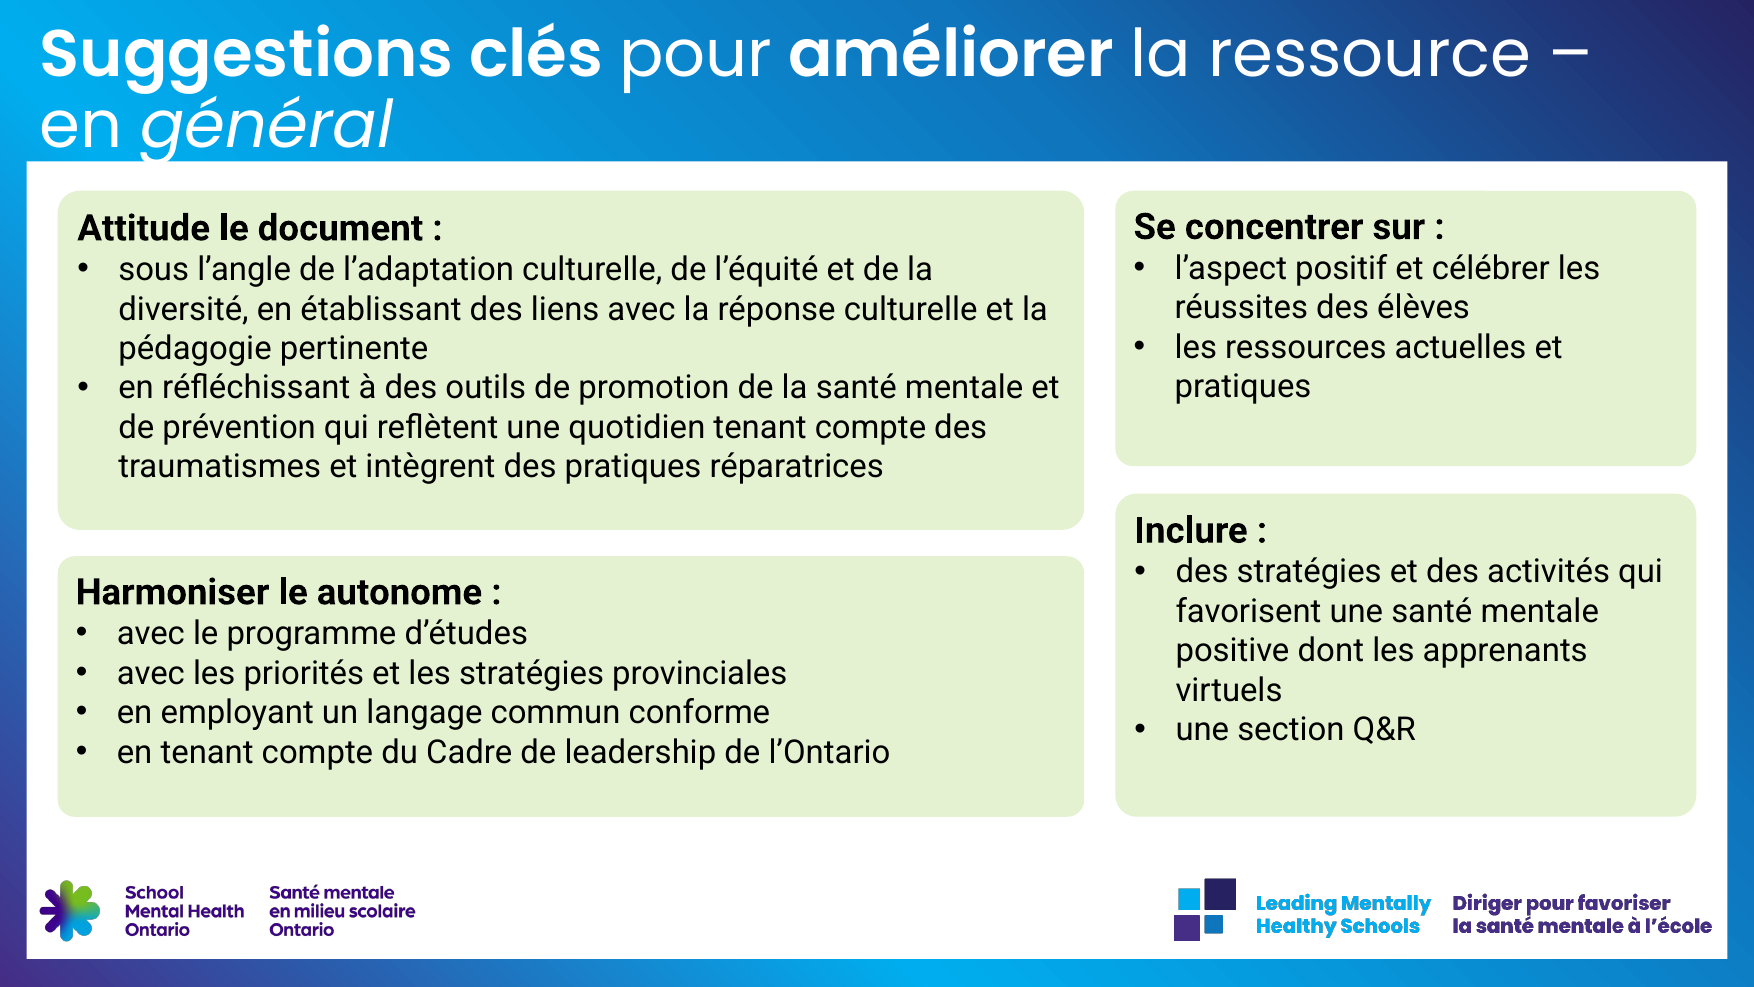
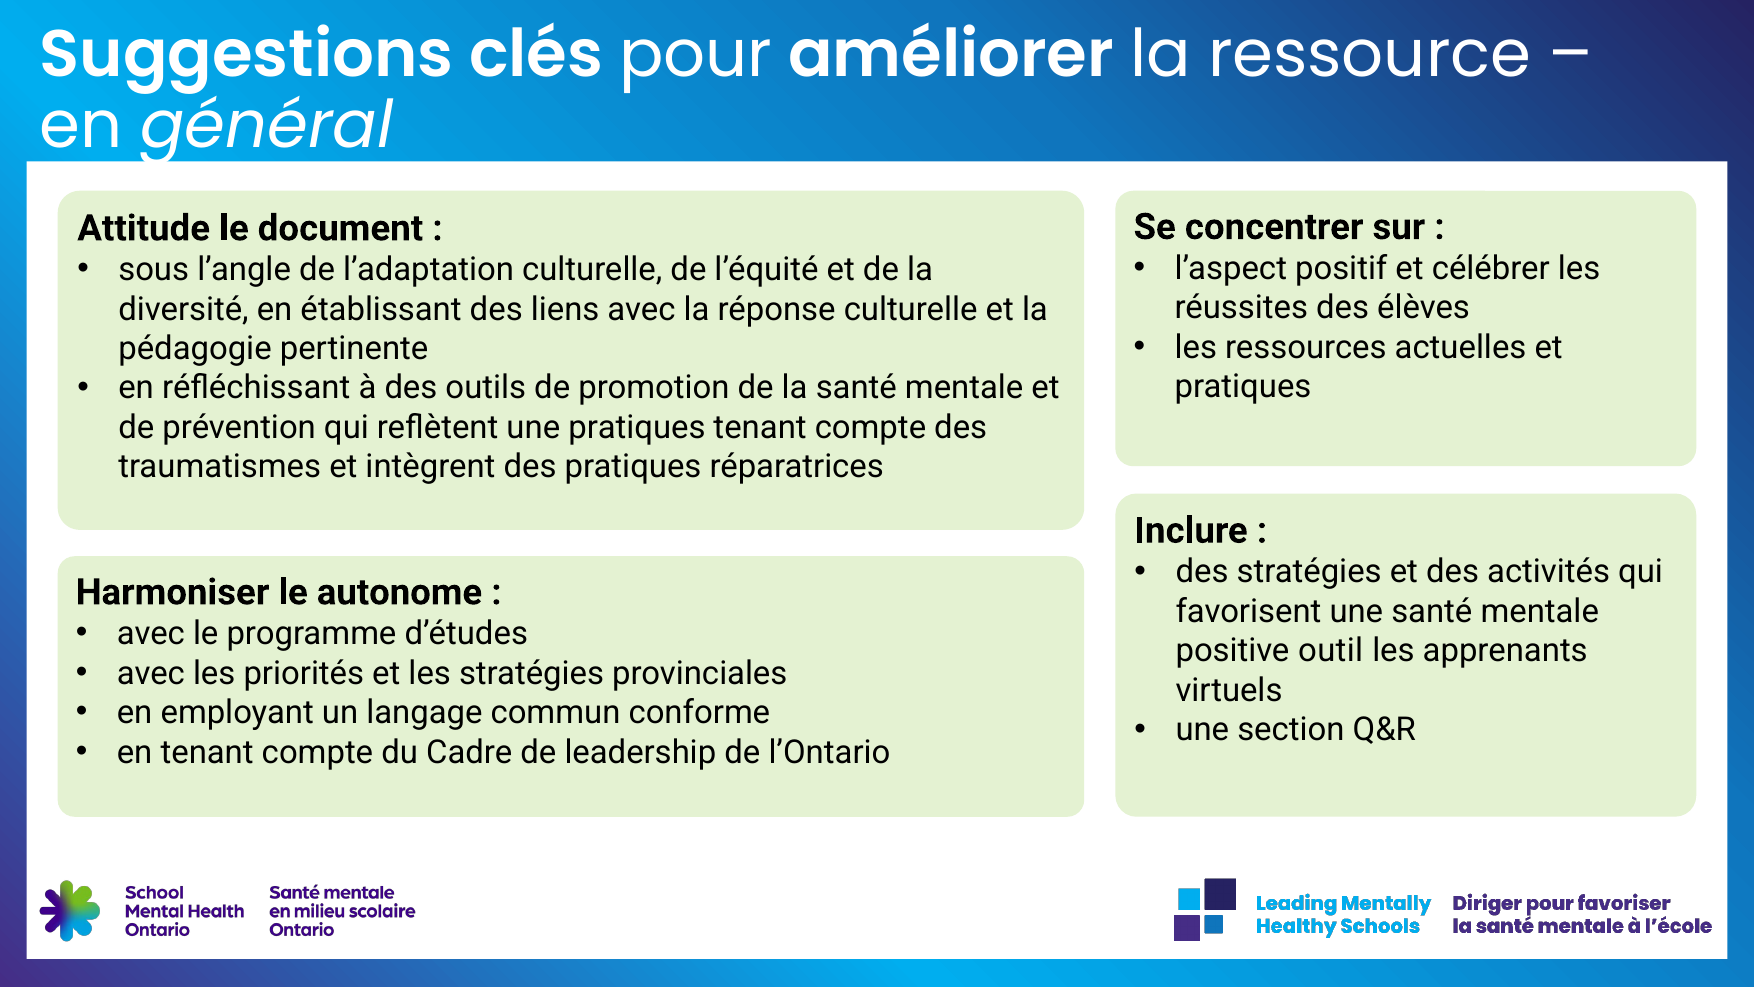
une quotidien: quotidien -> pratiques (637, 427)
dont: dont -> outil (1331, 651)
